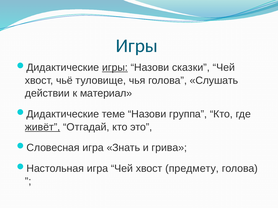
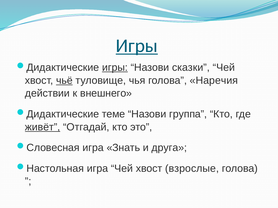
Игры underline: none -> present (137, 46)
чьё underline: none -> present (64, 81)
Слушать: Слушать -> Наречия (214, 81)
материал: материал -> внешнего (106, 94)
грива: грива -> друга (169, 148)
предмету: предмету -> взрослые (192, 169)
